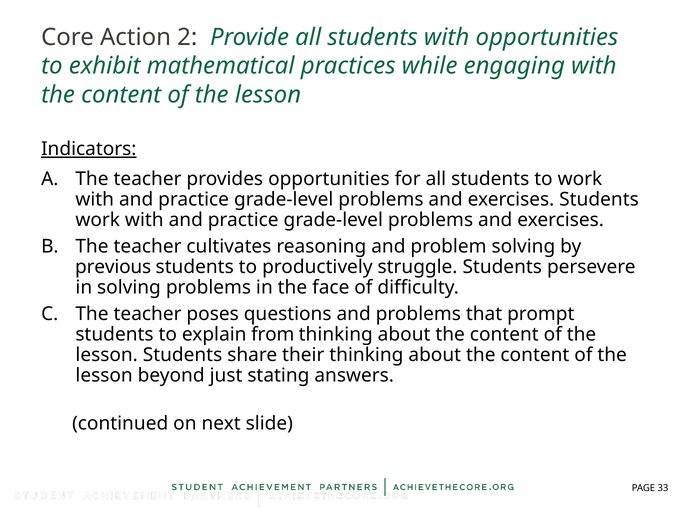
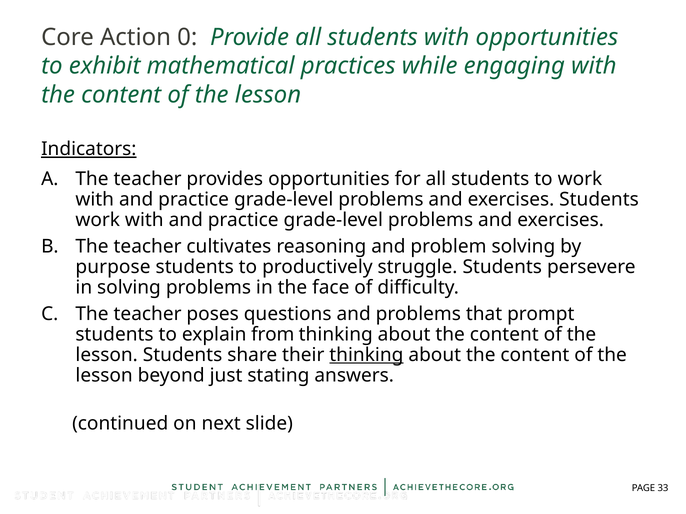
2: 2 -> 0 (187, 37)
previous: previous -> purpose (113, 267)
thinking underline: none -> present (366, 355)
